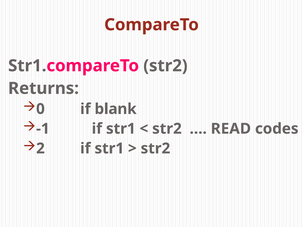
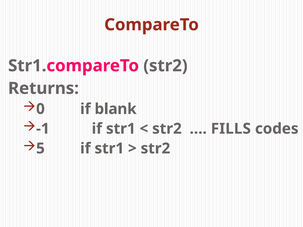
READ: READ -> FILLS (231, 129)
2: 2 -> 5 (40, 149)
